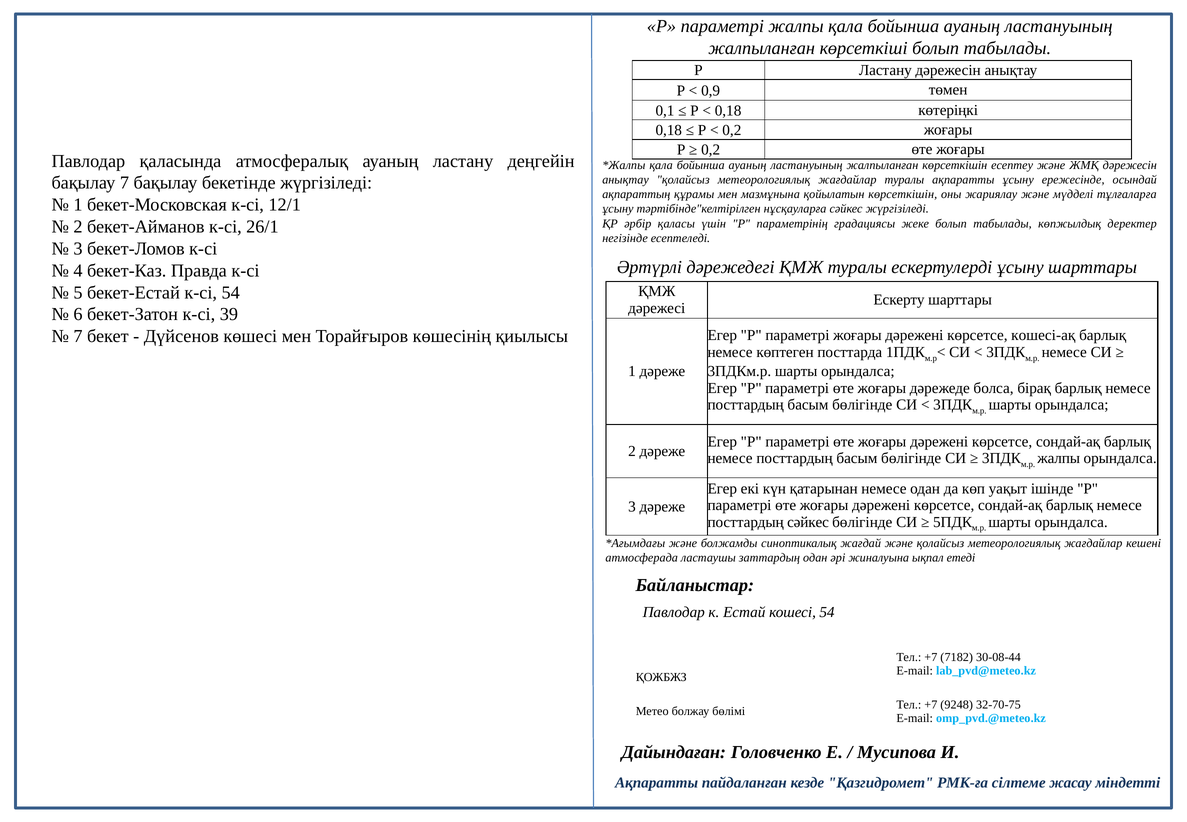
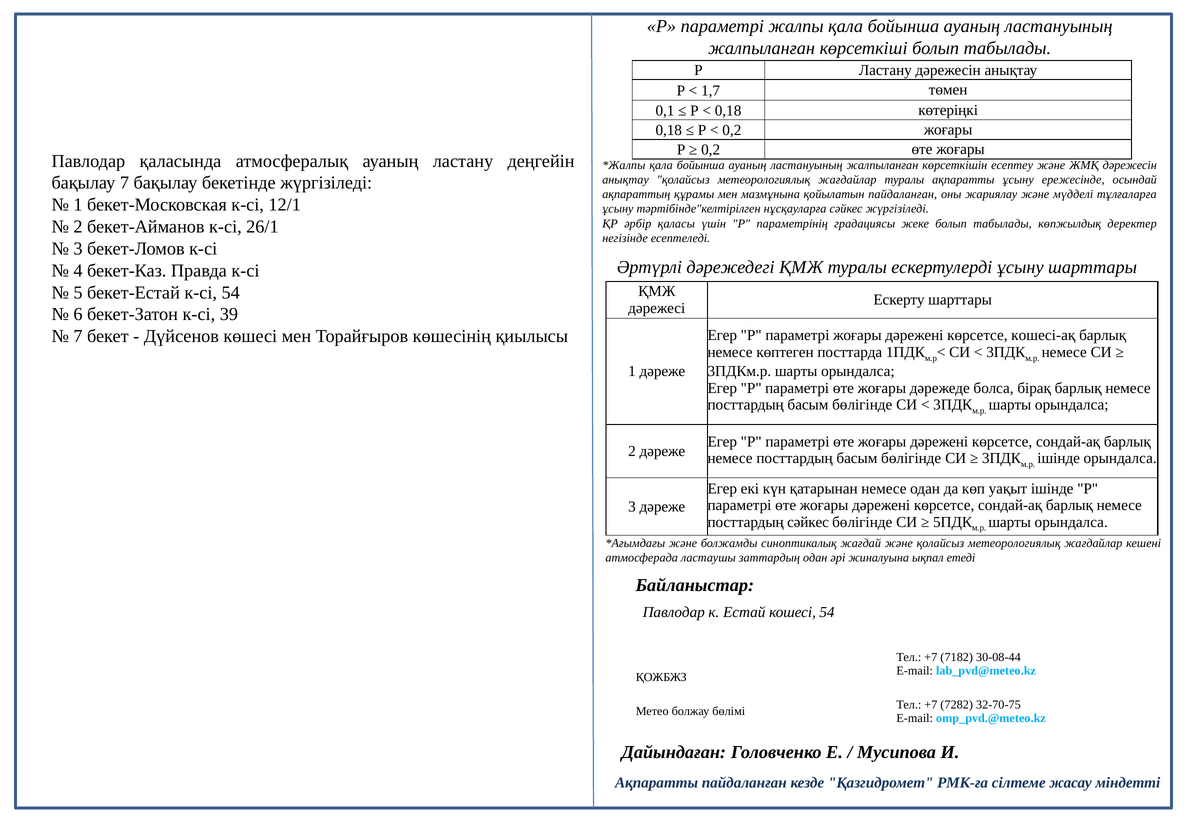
0,9: 0,9 -> 1,7 (711, 91)
қойылатын көрсеткішін: көрсеткішін -> пайдаланған (903, 194)
жалпы: жалпы -> ішінде (1059, 458)
9248: 9248 -> 7282 (957, 704)
